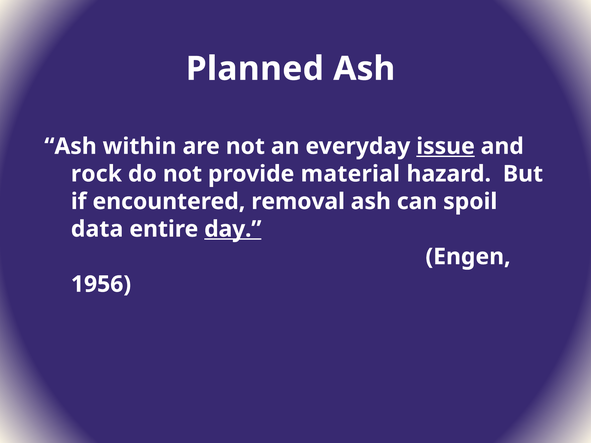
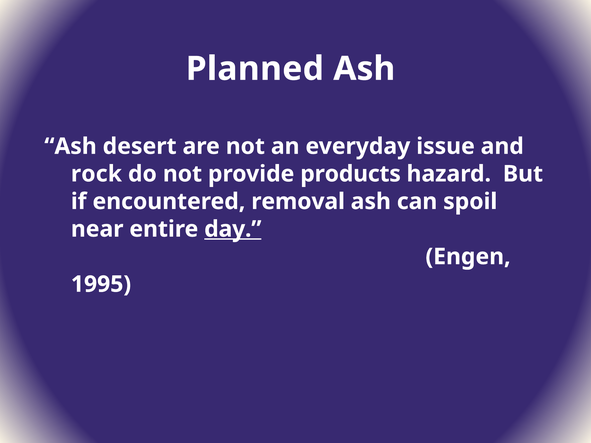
within: within -> desert (140, 146)
issue underline: present -> none (446, 146)
material: material -> products (351, 174)
data: data -> near (97, 229)
1956: 1956 -> 1995 (101, 284)
